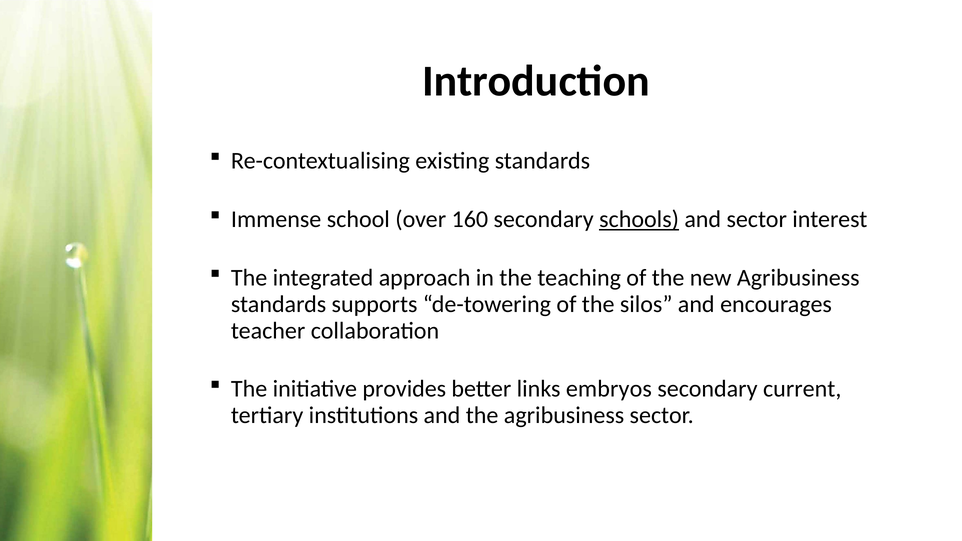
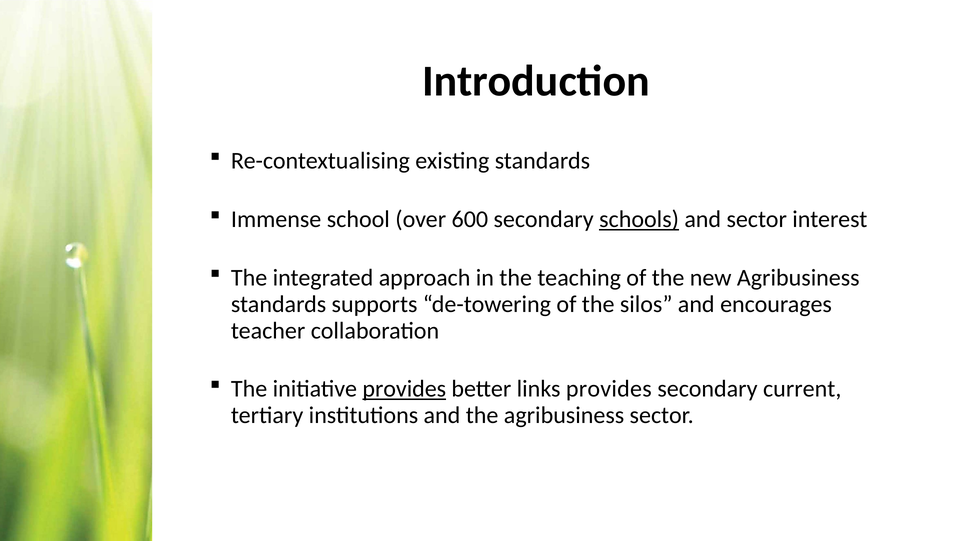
160: 160 -> 600 (470, 219)
provides underline: none -> present (404, 389)
links embryos: embryos -> provides (609, 389)
